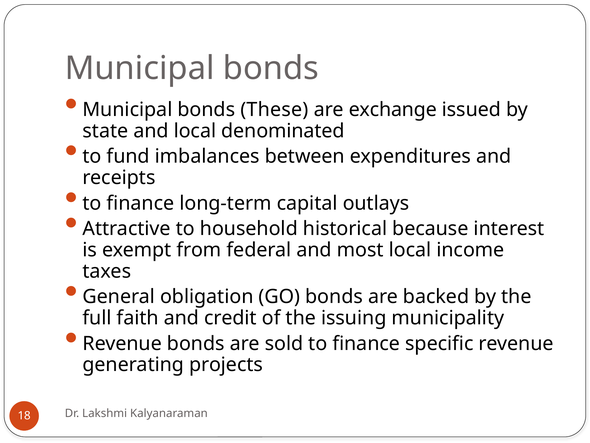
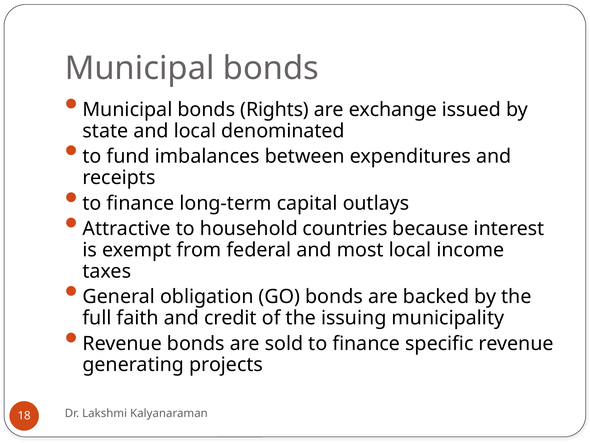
These: These -> Rights (275, 110)
historical: historical -> countries (345, 228)
